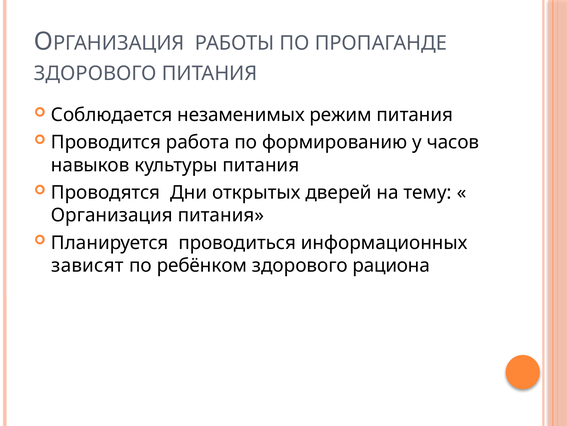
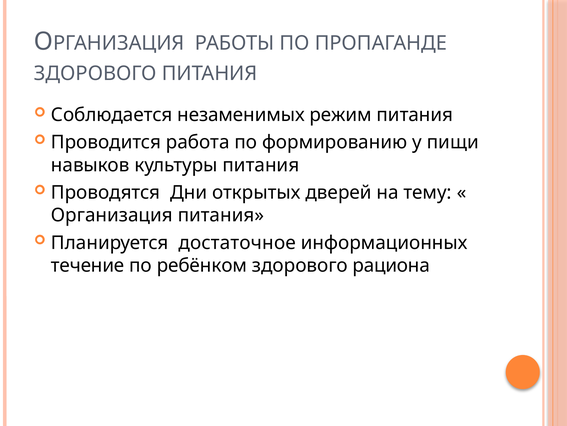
часов: часов -> пищи (453, 142)
проводиться: проводиться -> достаточное (237, 242)
зависят: зависят -> течение (88, 265)
